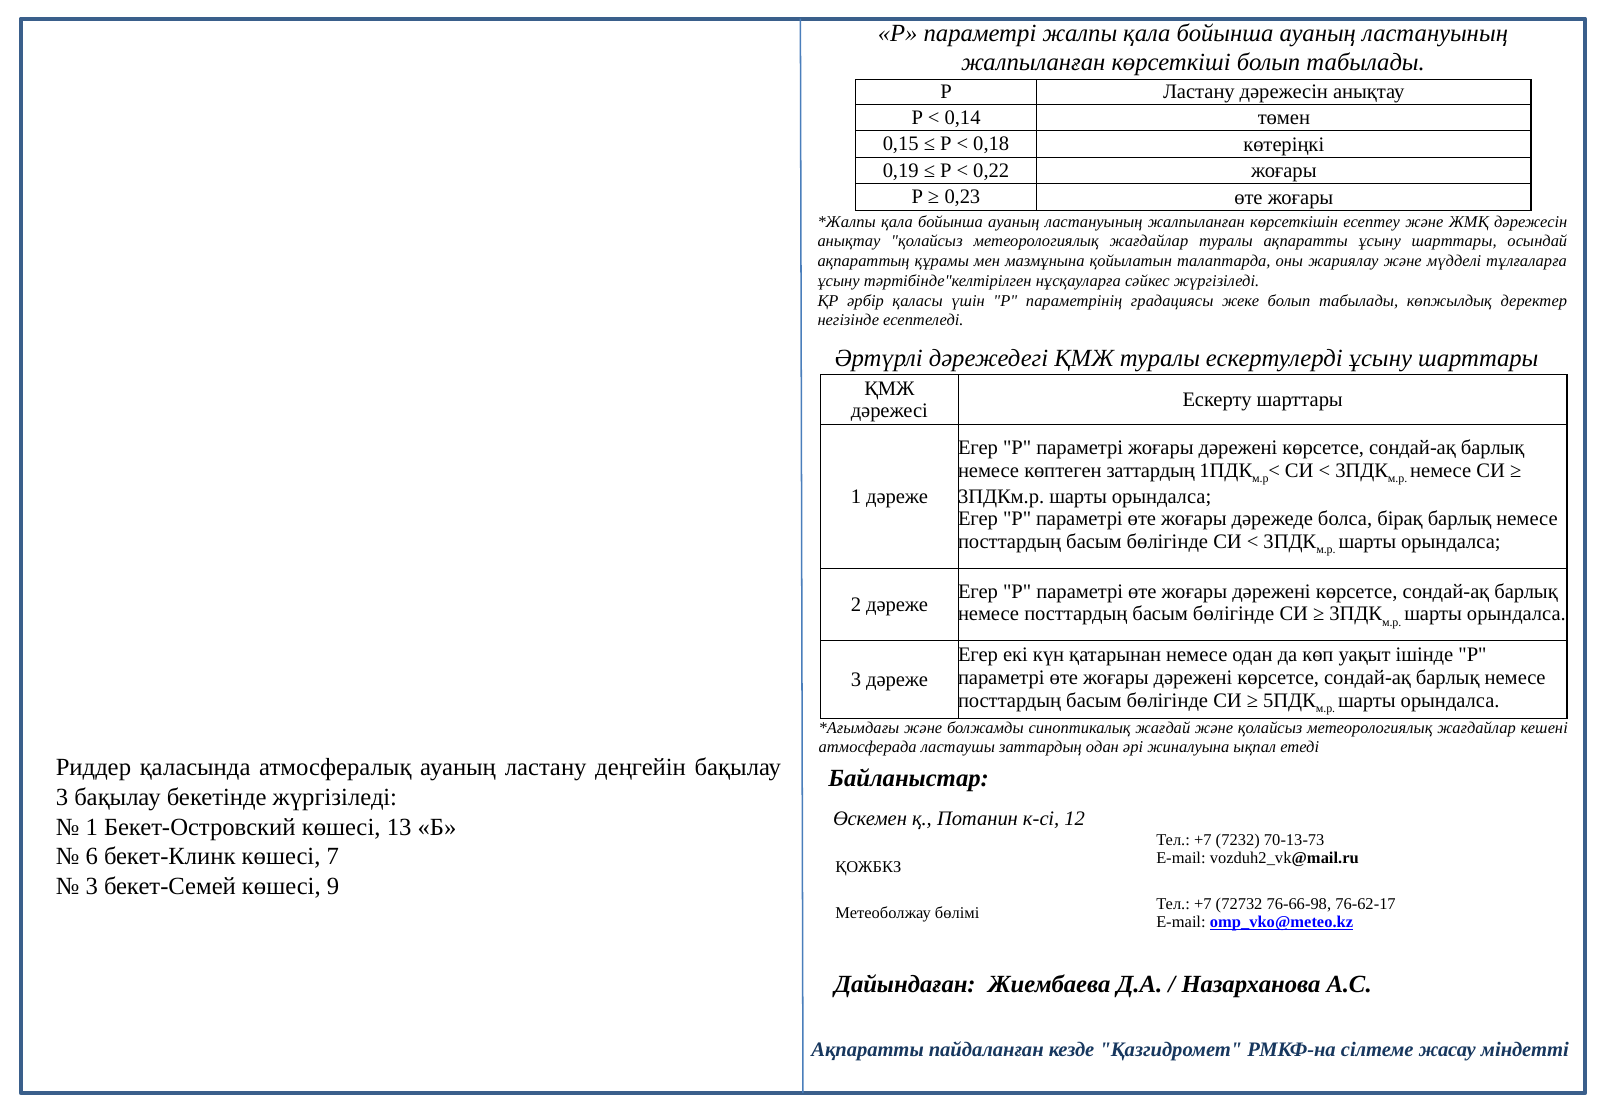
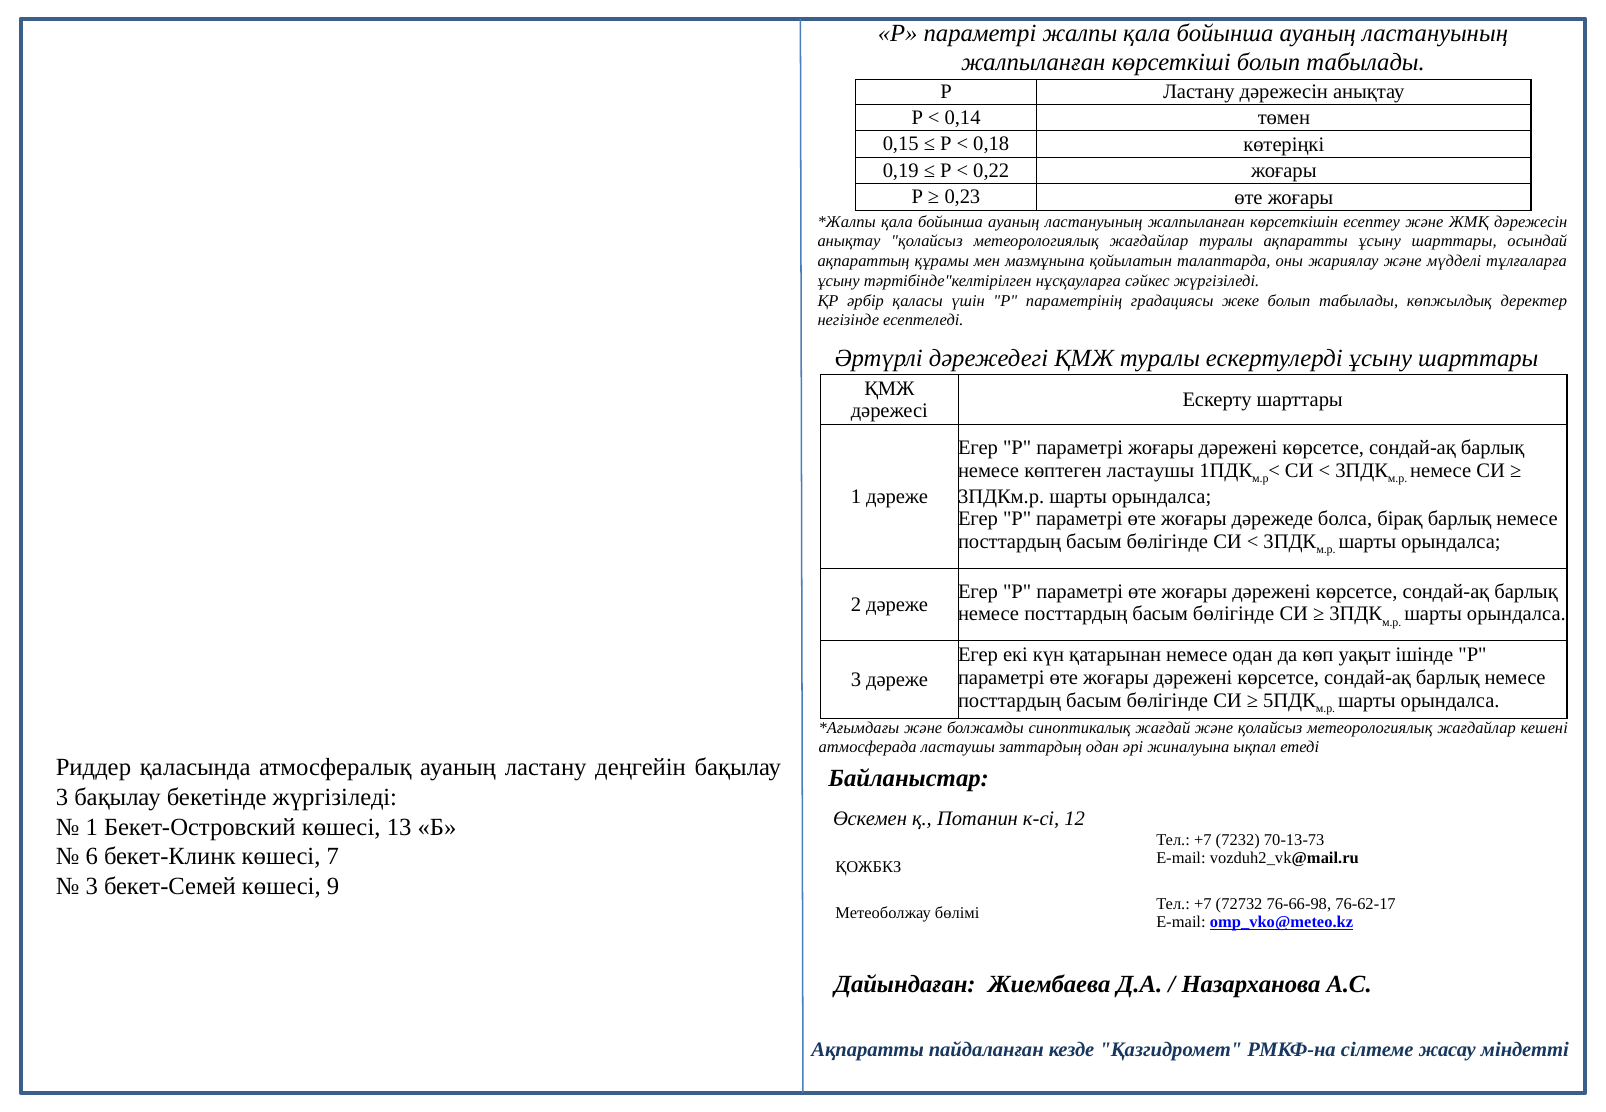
көптеген заттардың: заттардың -> ластаушы (1151, 470)
